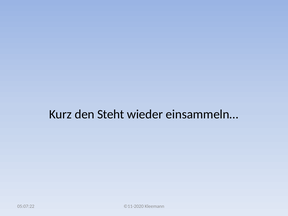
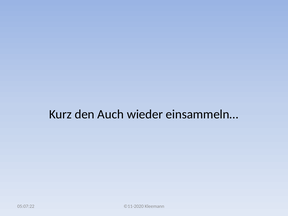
Steht: Steht -> Auch (111, 114)
